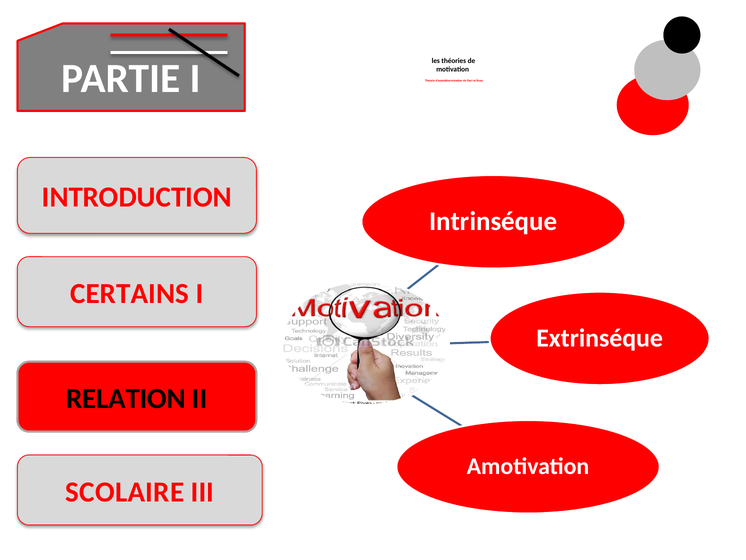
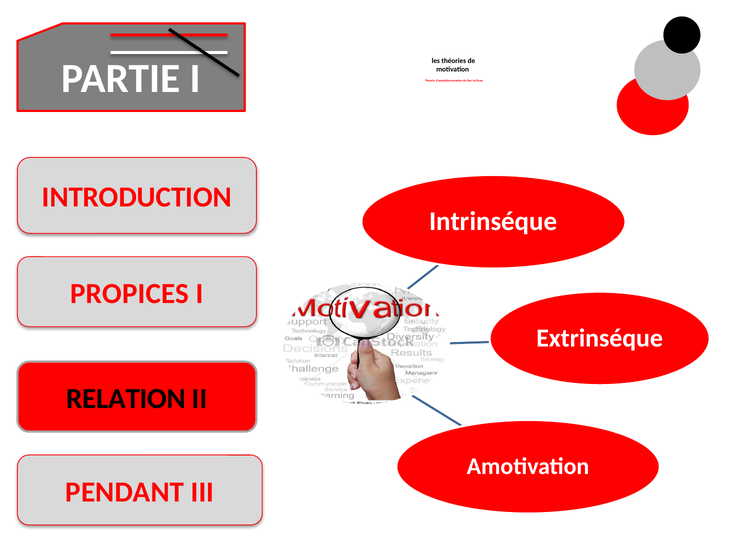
CERTAINS: CERTAINS -> PROPICES (130, 293)
SCOLAIRE: SCOLAIRE -> PENDANT (125, 492)
